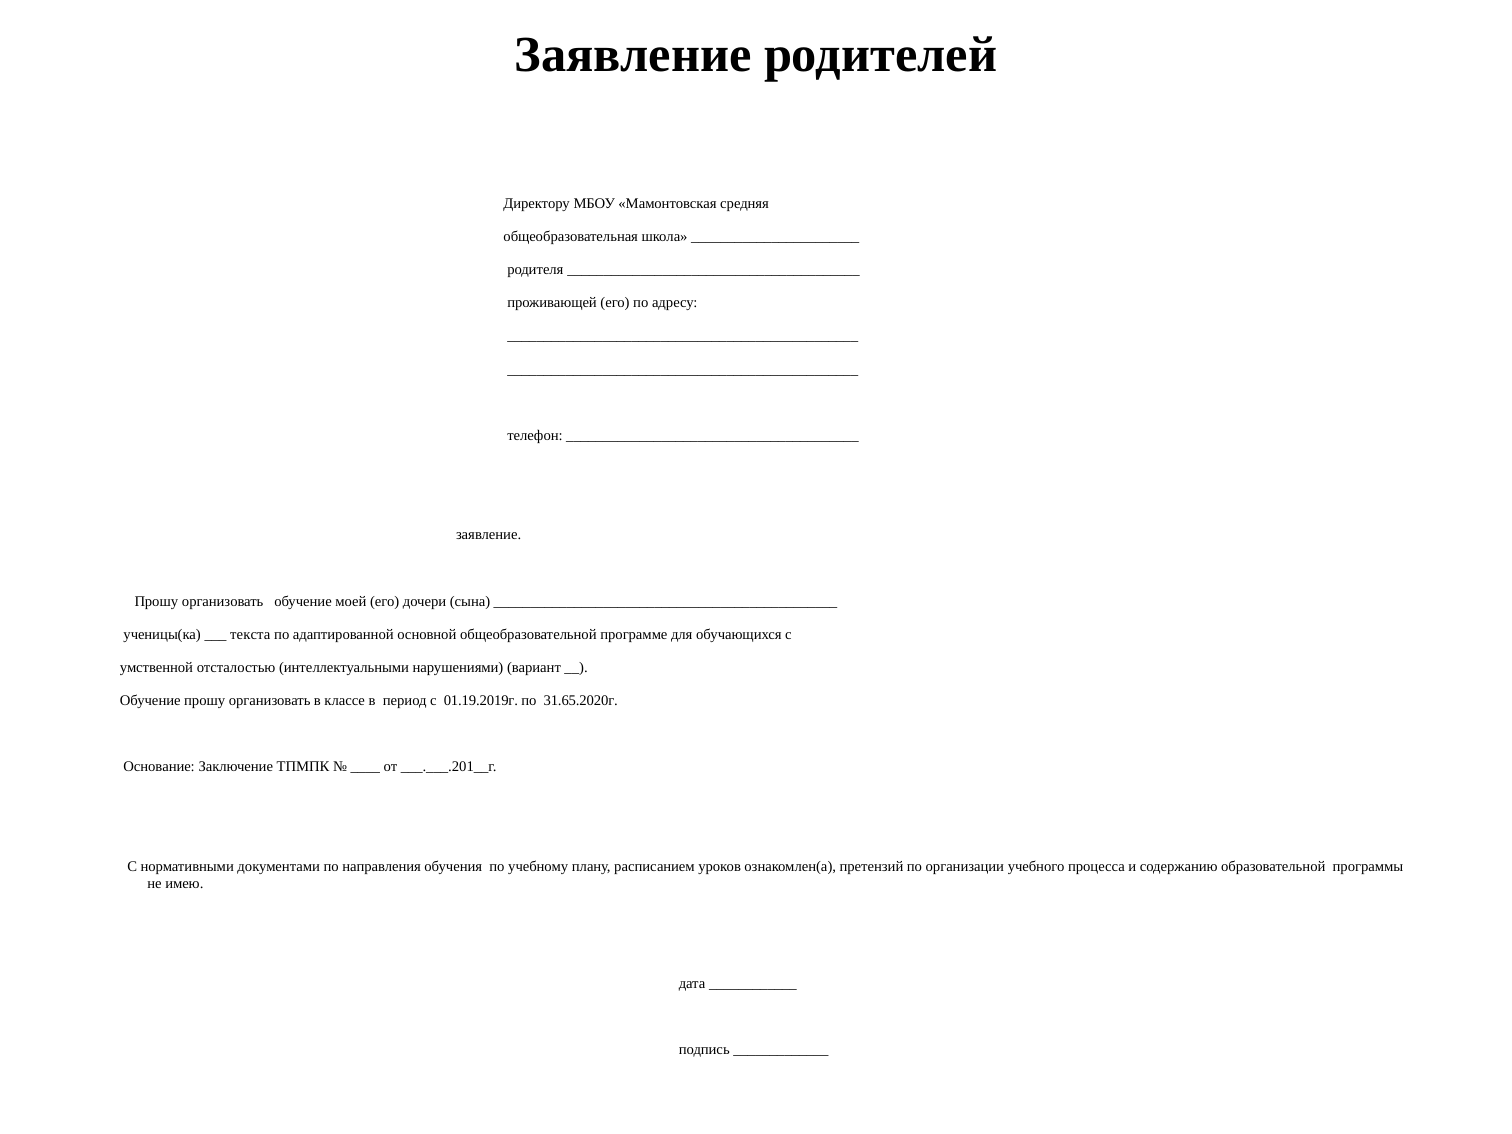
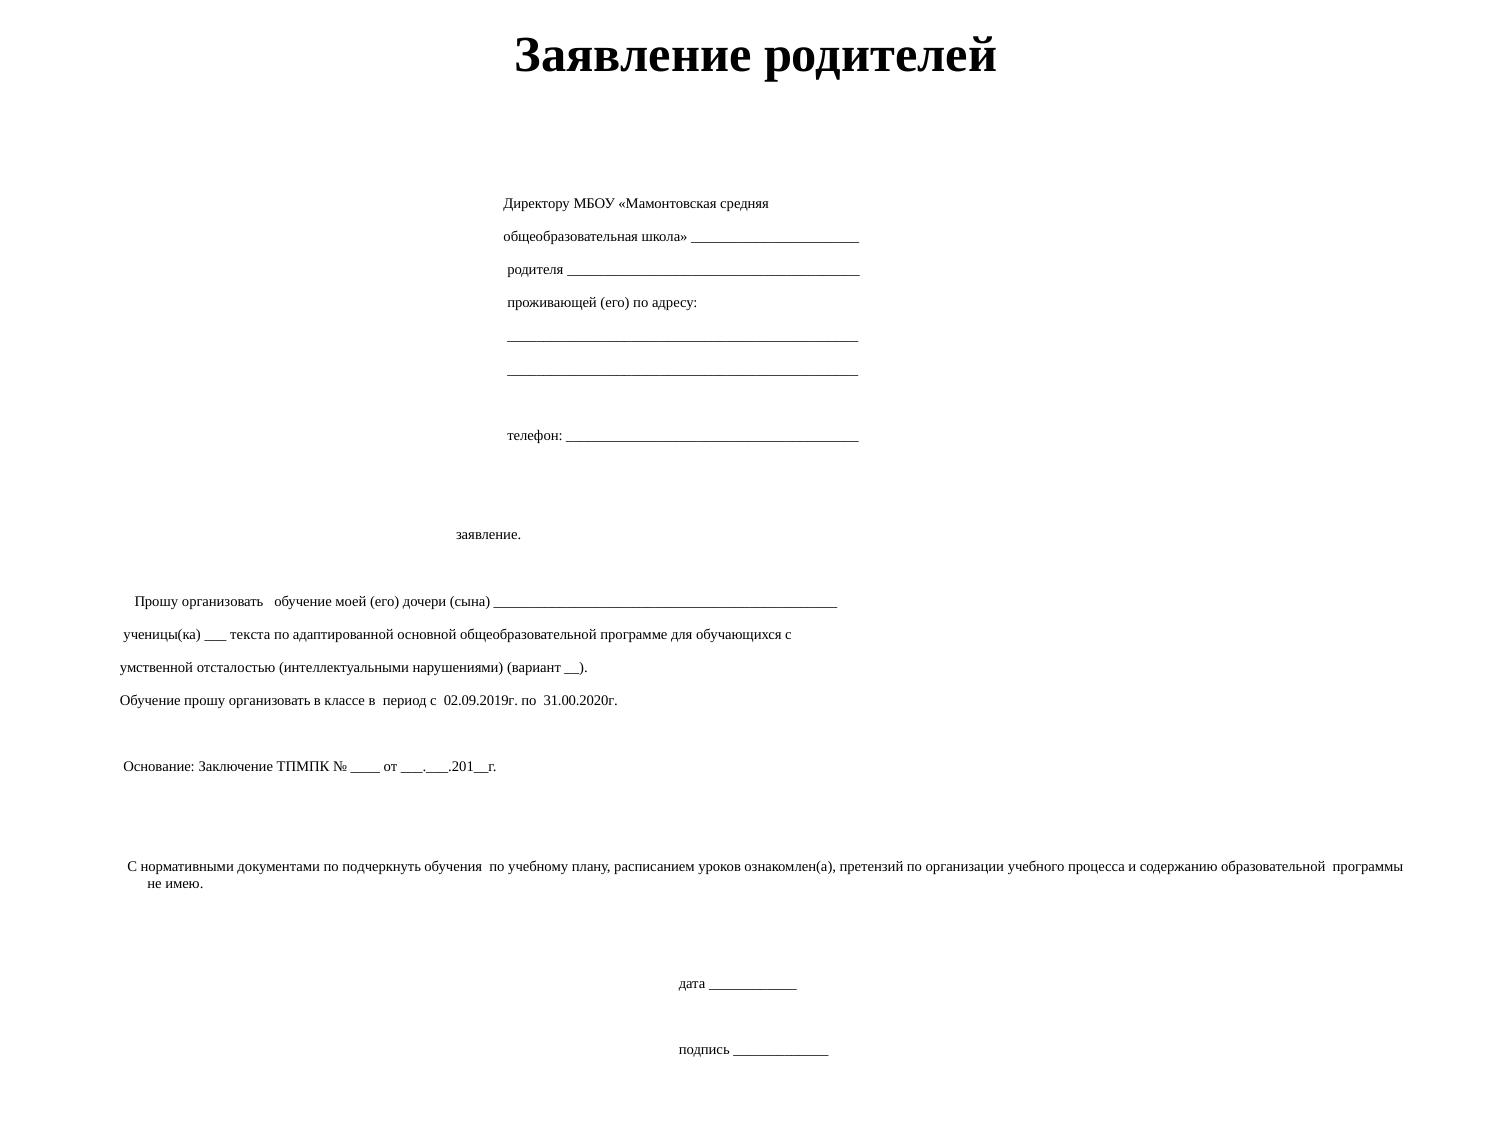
01.19.2019г: 01.19.2019г -> 02.09.2019г (481, 701)
31.65.2020г: 31.65.2020г -> 31.00.2020г (581, 701)
направления: направления -> подчеркнуть (382, 867)
